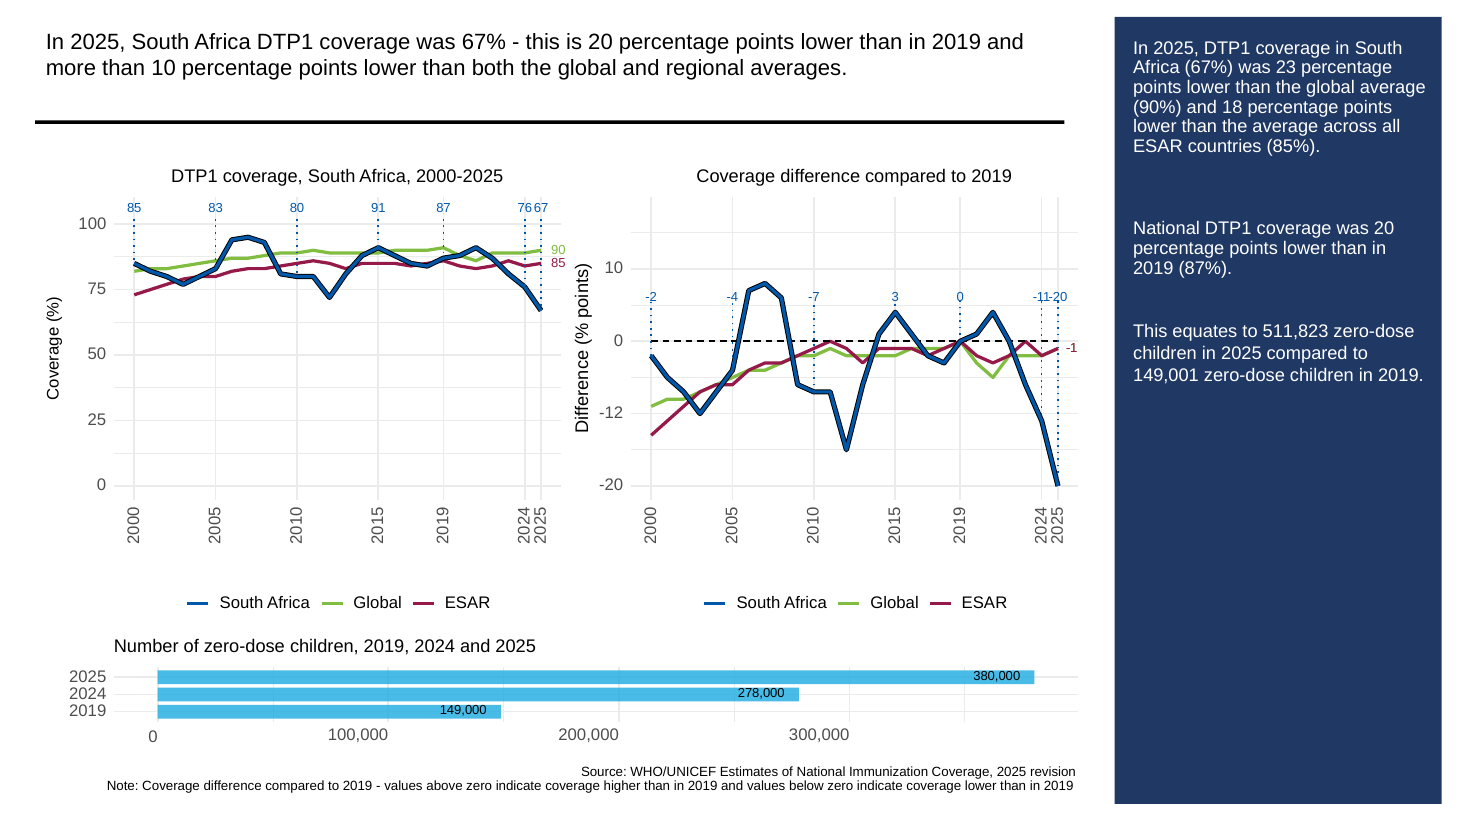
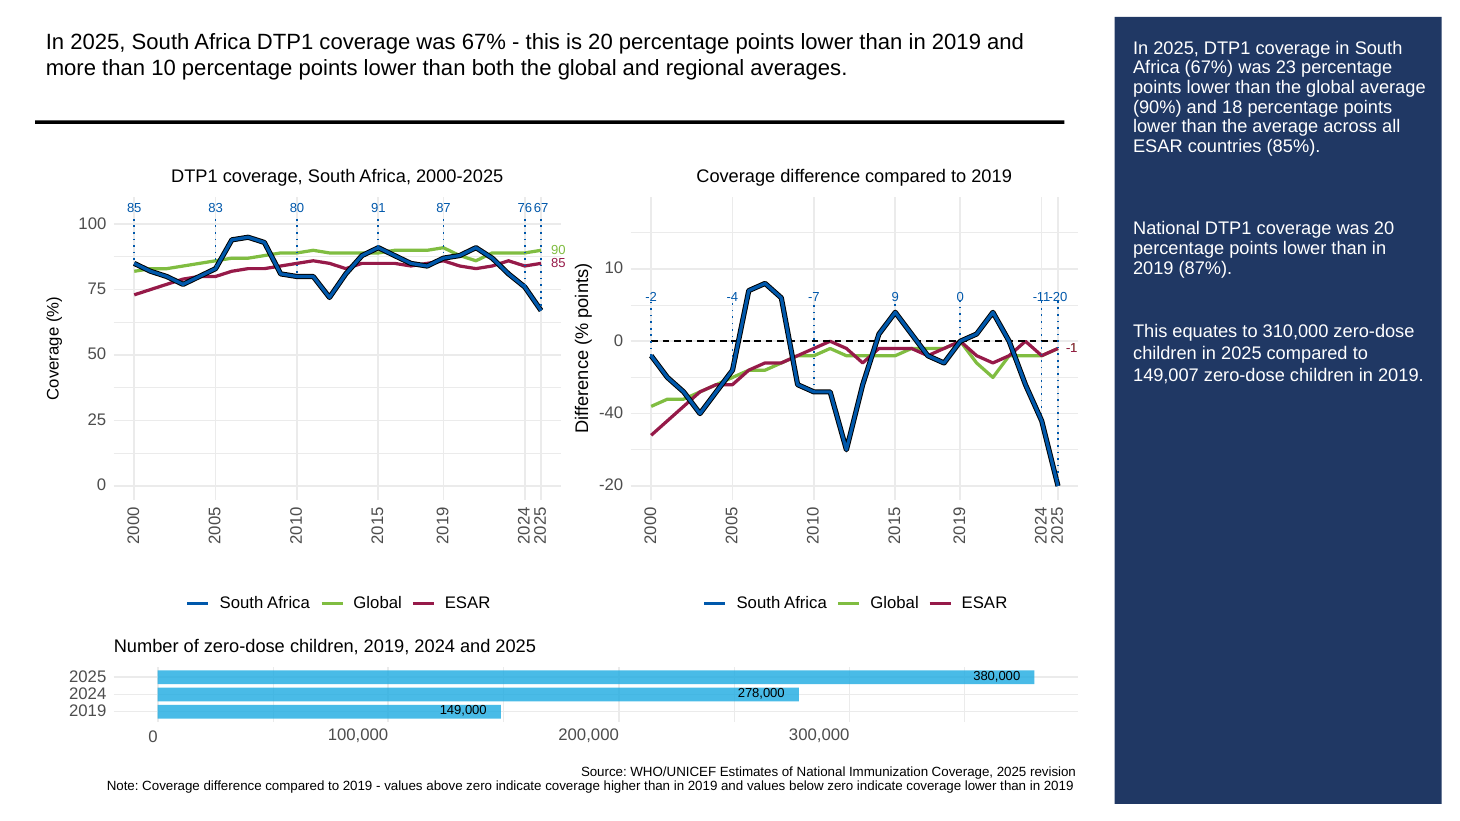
-7 3: 3 -> 9 (895, 298)
511,823: 511,823 -> 310,000 (1296, 332)
149,001: 149,001 -> 149,007 (1166, 376)
-12: -12 -> -40 (611, 413)
